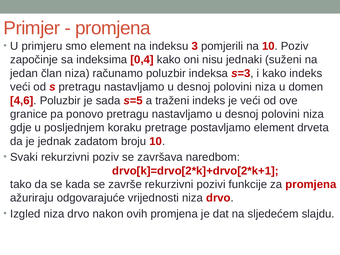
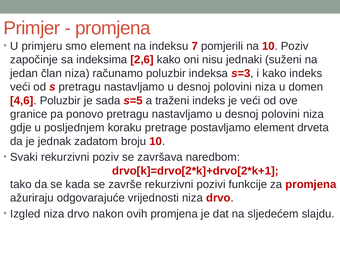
3: 3 -> 7 (195, 46)
0,4: 0,4 -> 2,6 (142, 60)
